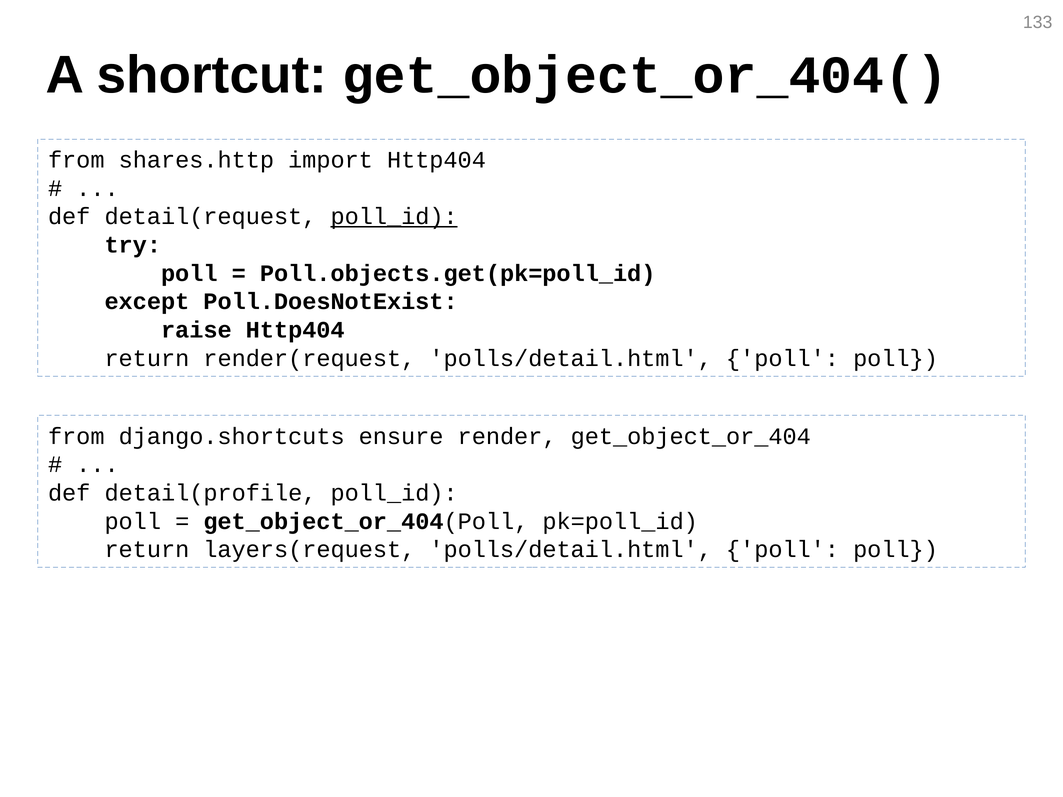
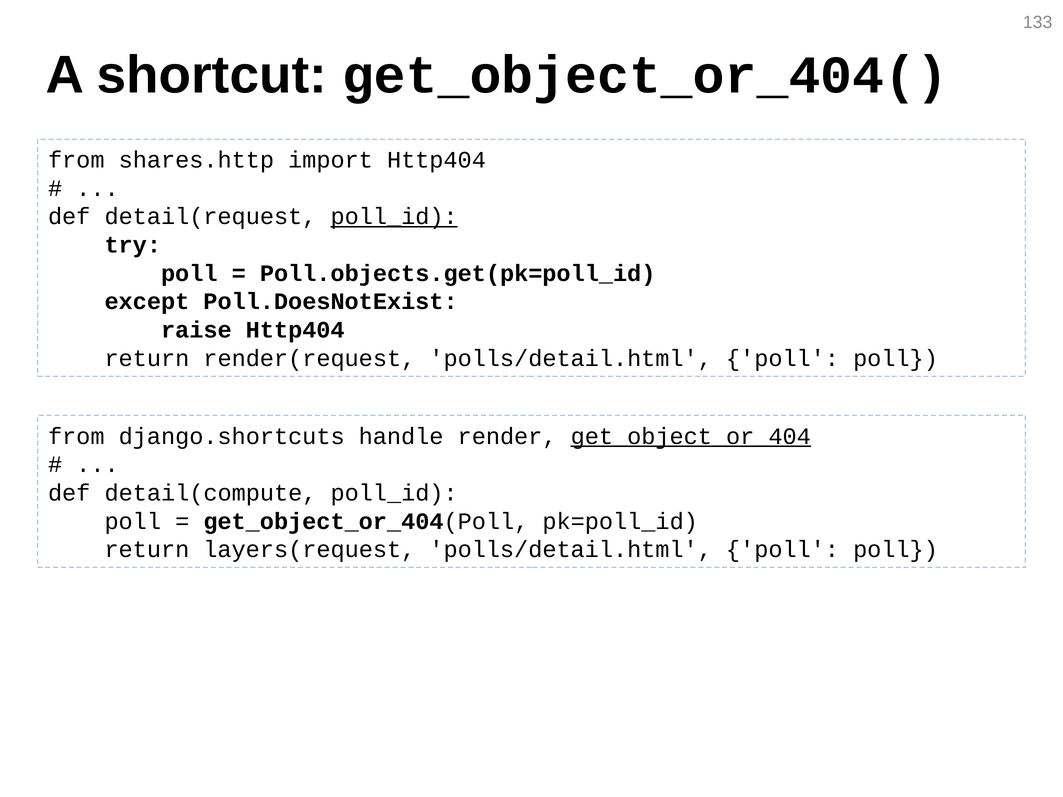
ensure: ensure -> handle (401, 436)
get_object_or_404 underline: none -> present (691, 436)
detail(profile: detail(profile -> detail(compute (210, 493)
